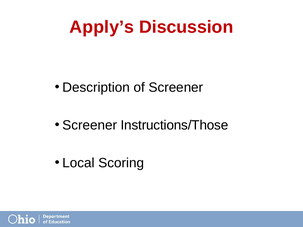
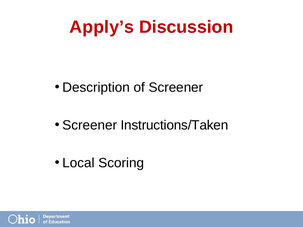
Instructions/Those: Instructions/Those -> Instructions/Taken (174, 125)
